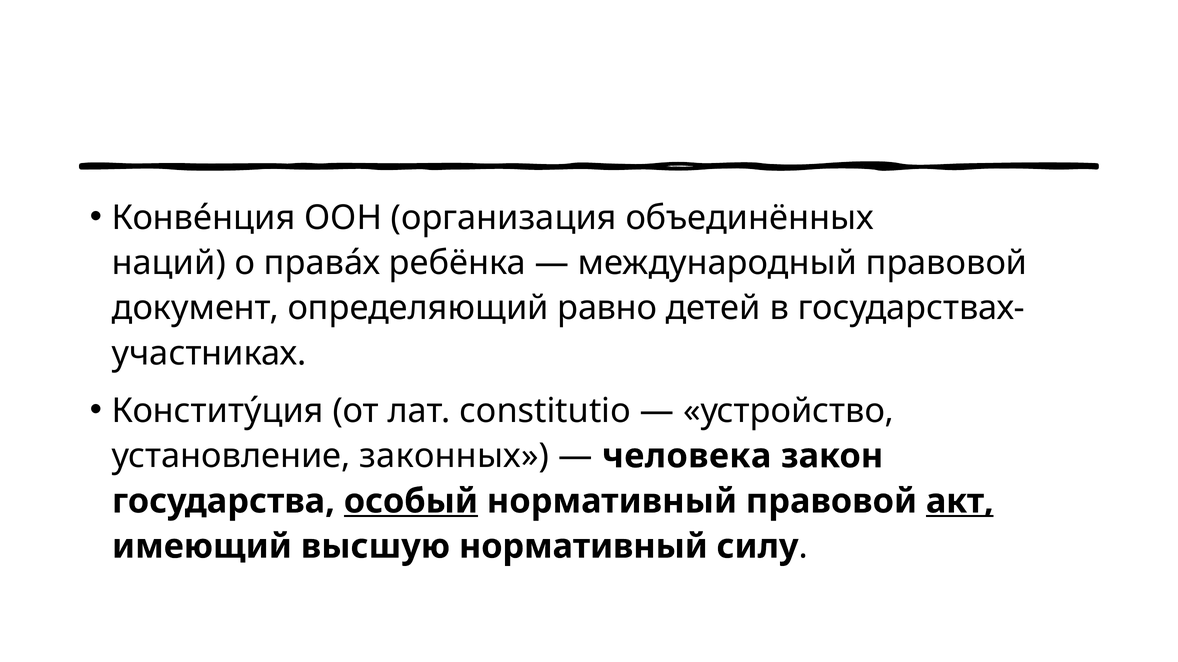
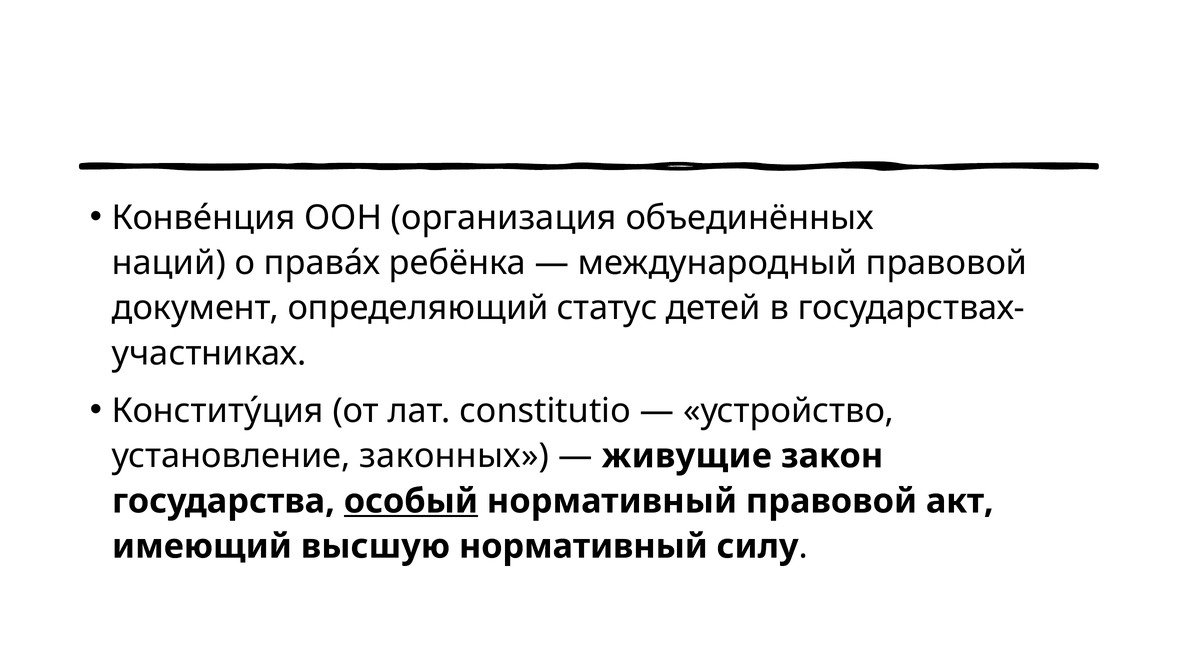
равно: равно -> статус (607, 308)
человека: человека -> живущие (687, 456)
акт underline: present -> none (960, 502)
